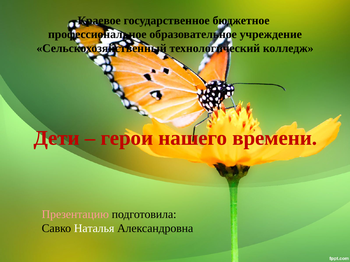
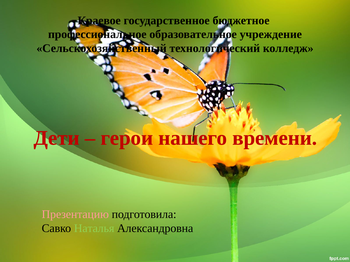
Наталья colour: white -> light green (94, 229)
